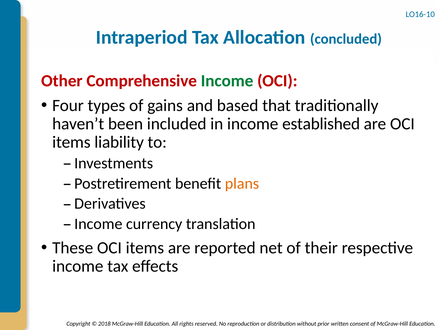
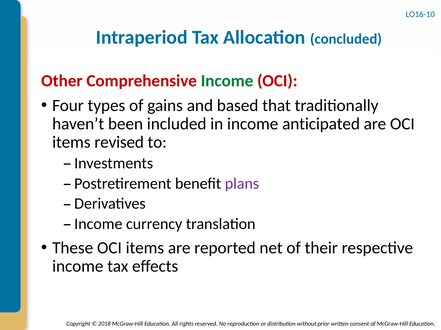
established: established -> anticipated (321, 124)
liability: liability -> revised (119, 143)
plans colour: orange -> purple (242, 184)
